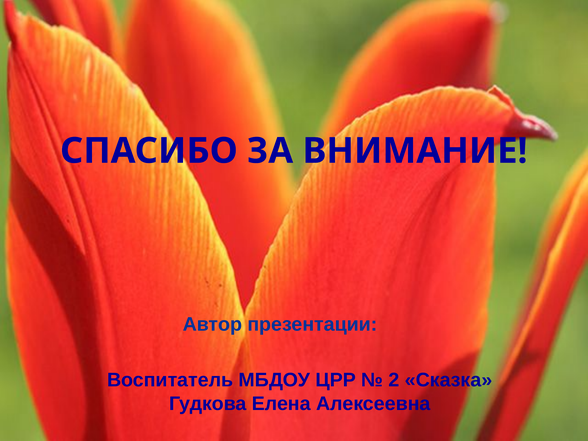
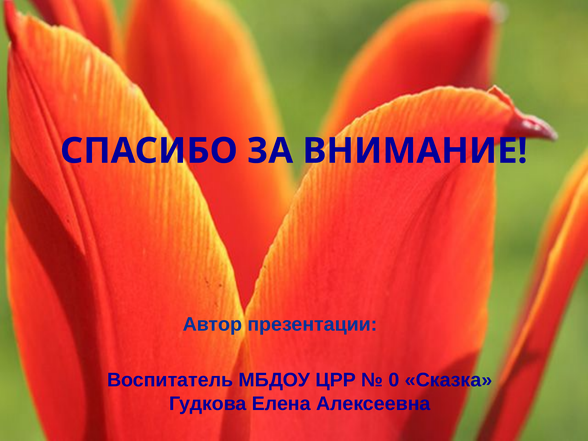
2: 2 -> 0 (394, 380)
